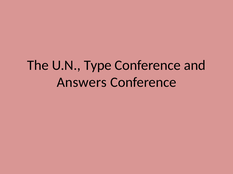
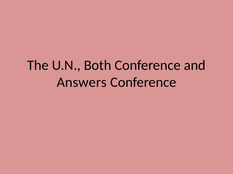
Type: Type -> Both (98, 65)
